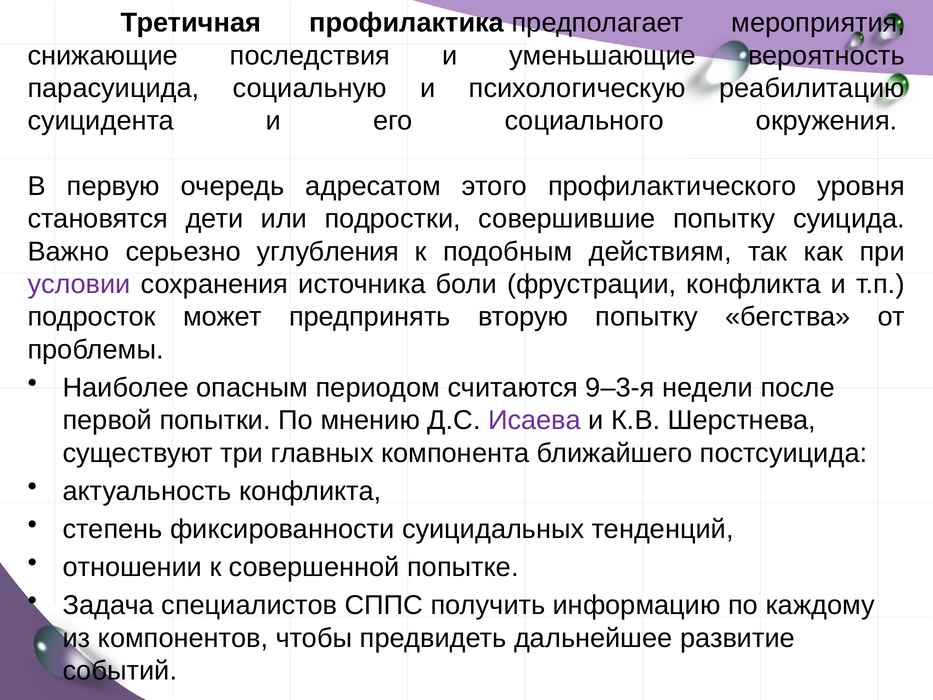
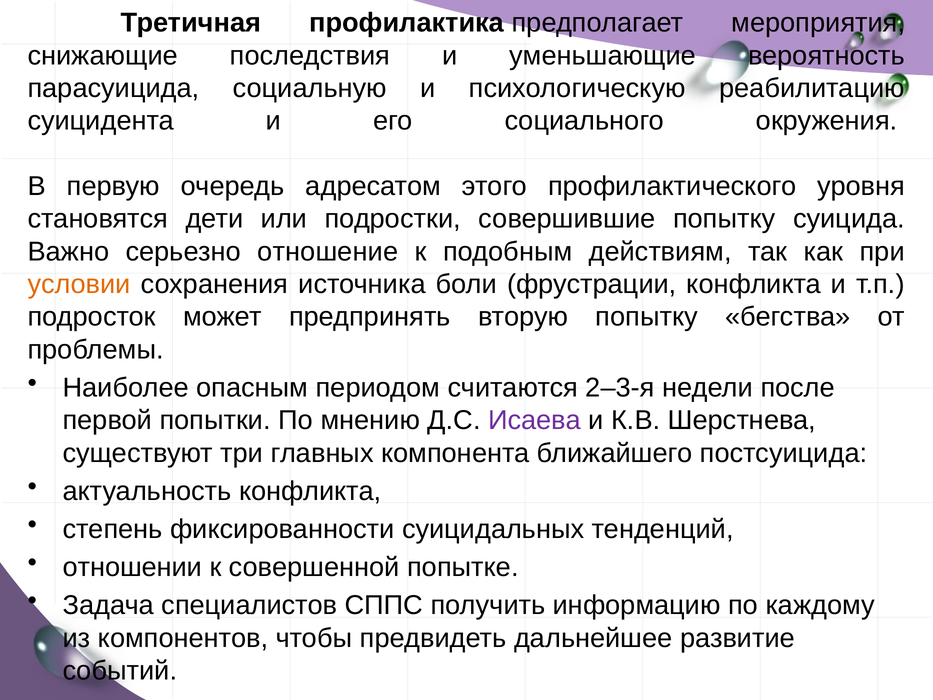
углубления: углубления -> отношение (328, 251)
условии colour: purple -> orange (79, 284)
9–3-я: 9–3-я -> 2–3-я (620, 388)
